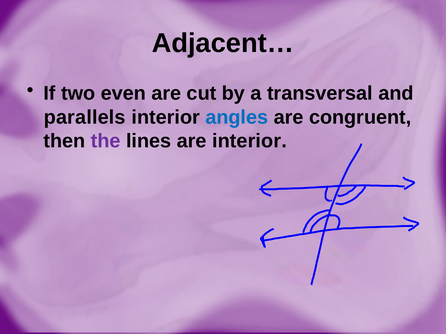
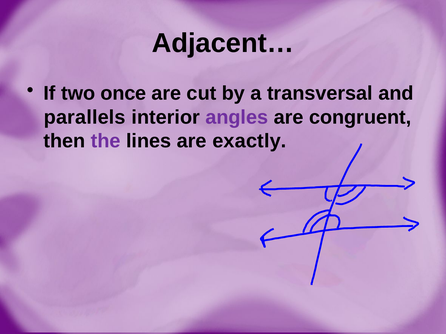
even: even -> once (123, 94)
angles colour: blue -> purple (237, 117)
are interior: interior -> exactly (249, 141)
